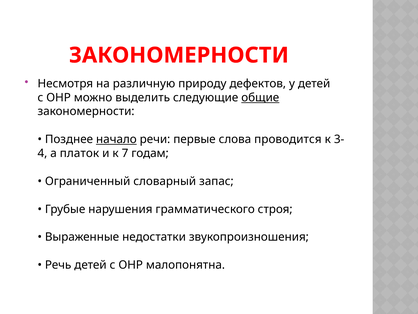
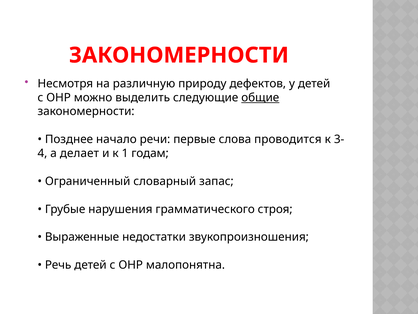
начало underline: present -> none (116, 139)
платок: платок -> делает (79, 153)
7: 7 -> 1 (125, 153)
